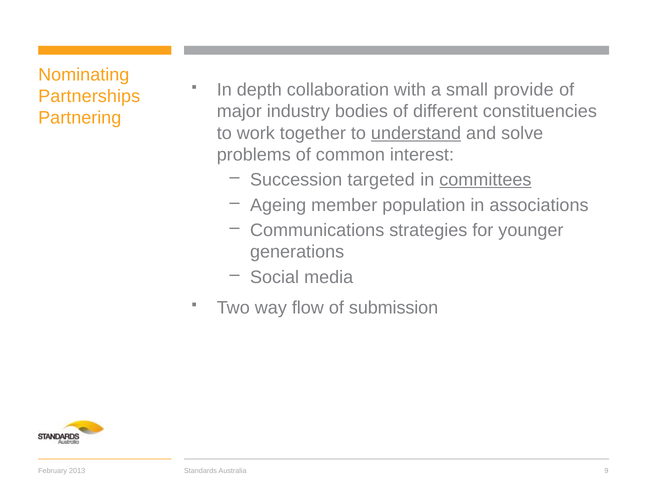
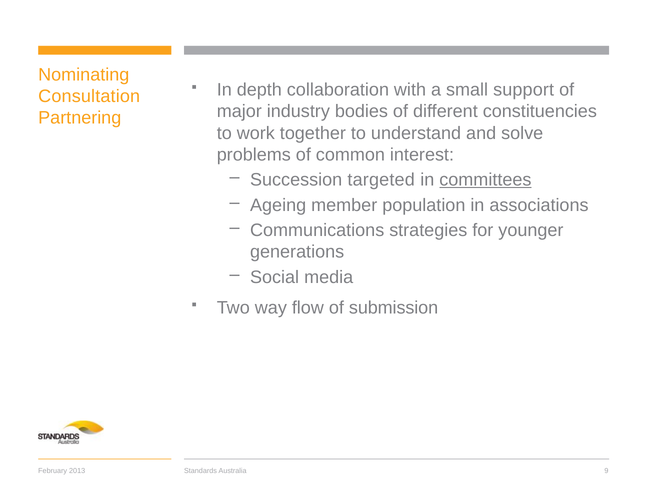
provide: provide -> support (524, 90)
Partnerships: Partnerships -> Consultation (89, 96)
understand underline: present -> none (416, 133)
